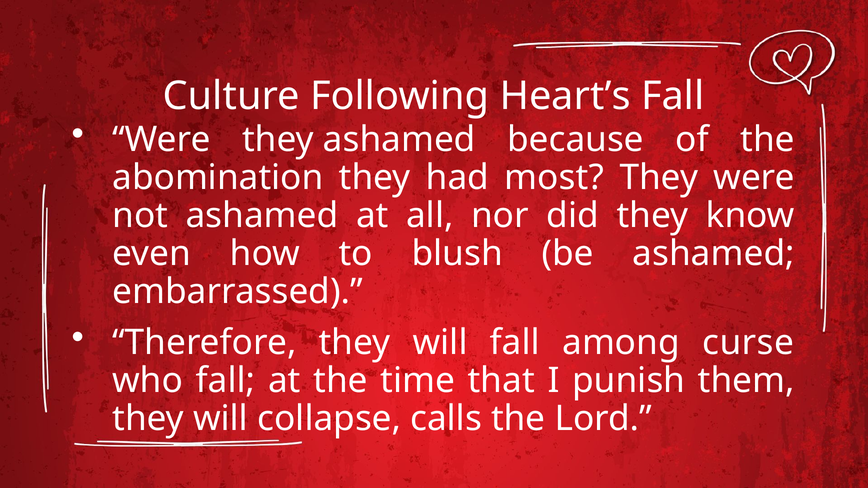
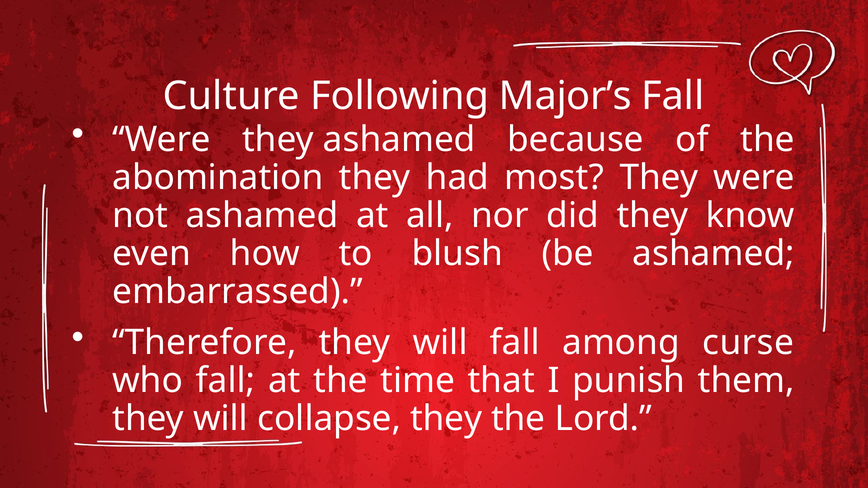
Heart’s: Heart’s -> Major’s (565, 96)
collapse calls: calls -> they (446, 419)
